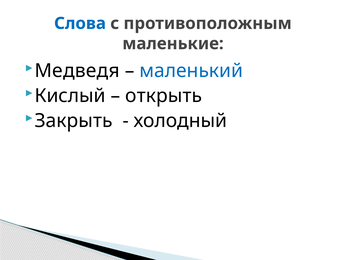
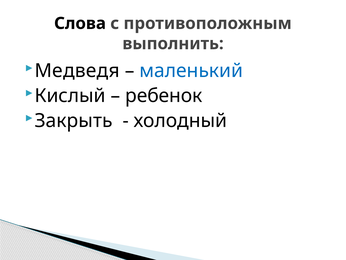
Слова colour: blue -> black (80, 23)
маленькие: маленькие -> выполнить (173, 44)
открыть: открыть -> ребенок (164, 96)
